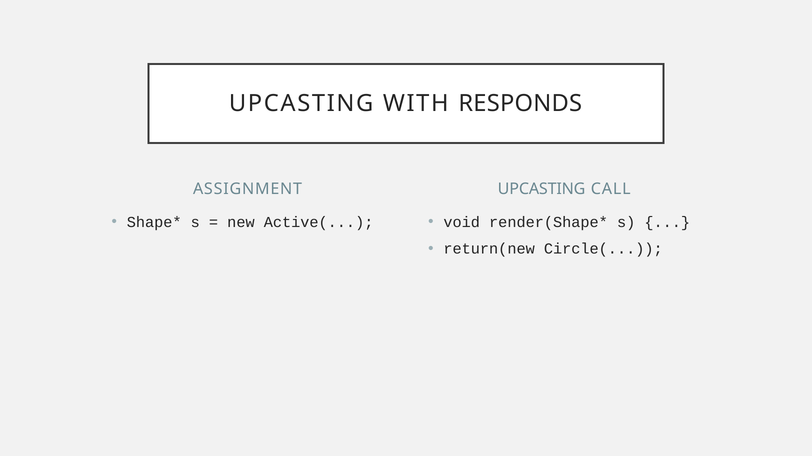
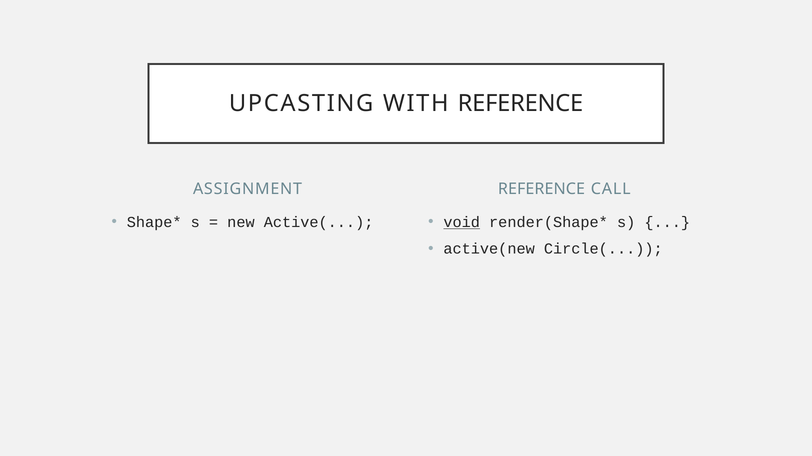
WITH RESPONDS: RESPONDS -> REFERENCE (520, 104)
UPCASTING: UPCASTING -> REFERENCE (541, 189)
void underline: none -> present (462, 223)
return(new: return(new -> active(new (489, 249)
